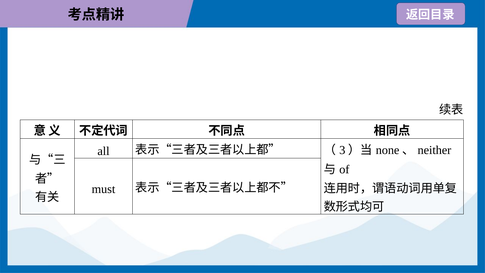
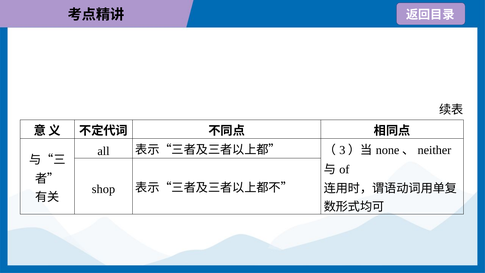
must: must -> shop (103, 189)
